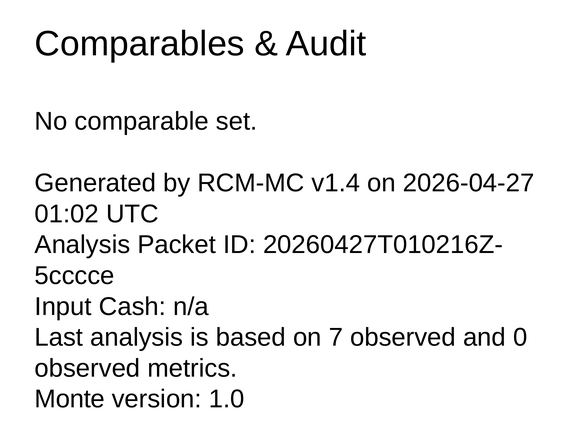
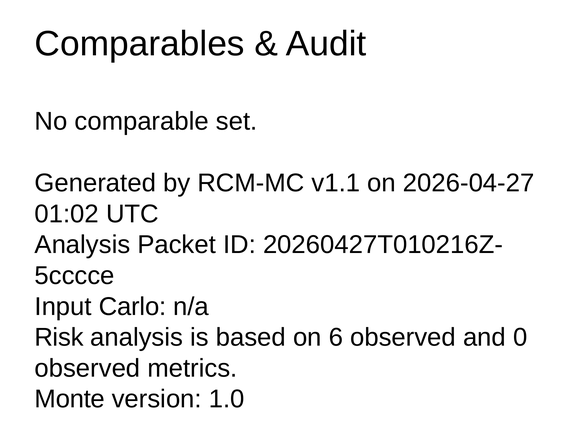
v1.4: v1.4 -> v1.1 (336, 183)
Cash: Cash -> Carlo (133, 306)
Last: Last -> Risk (59, 337)
7: 7 -> 6 (336, 337)
